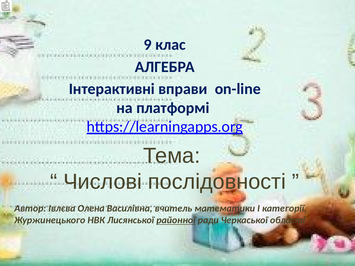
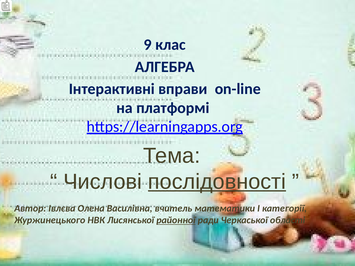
послідовності underline: none -> present (217, 182)
